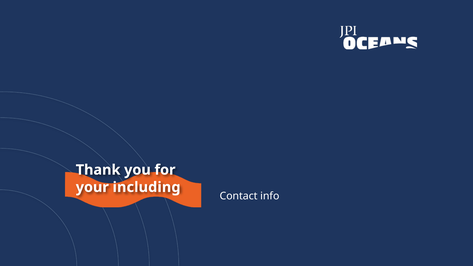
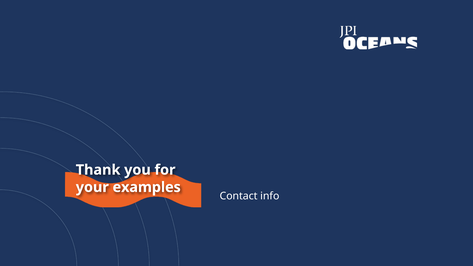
including: including -> examples (147, 187)
